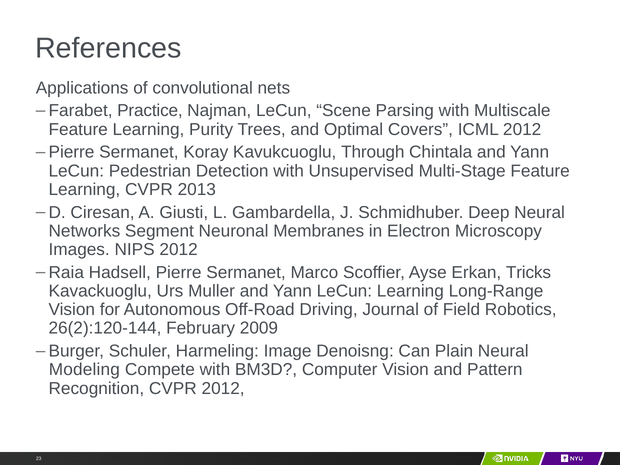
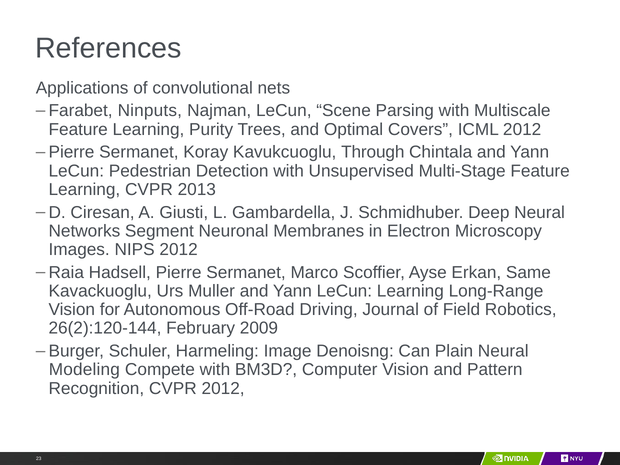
Practice: Practice -> Ninputs (150, 111)
Tricks: Tricks -> Same (528, 272)
